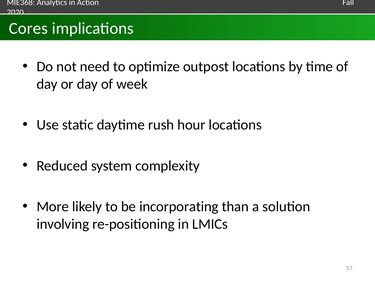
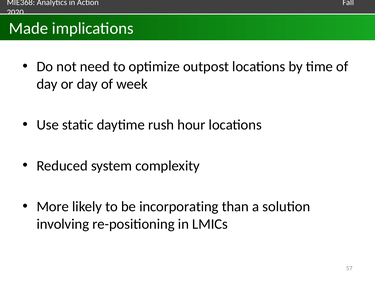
Cores: Cores -> Made (28, 28)
